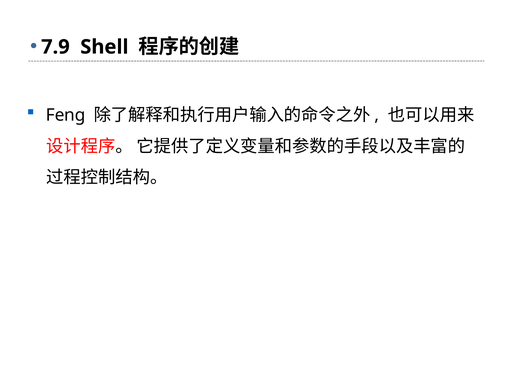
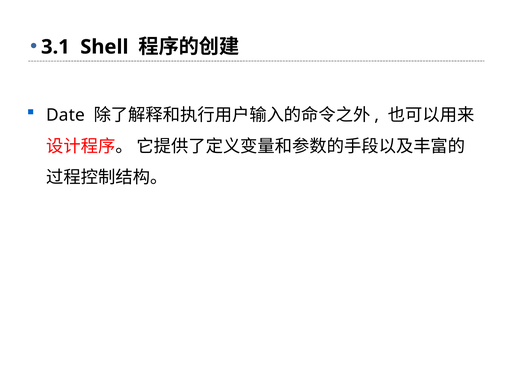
7.9: 7.9 -> 3.1 (55, 47)
Feng: Feng -> Date (66, 115)
